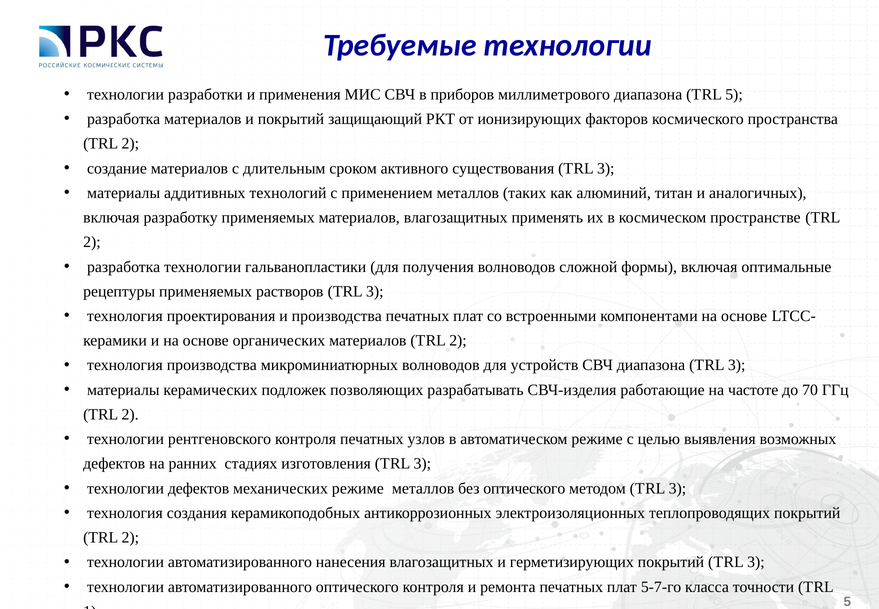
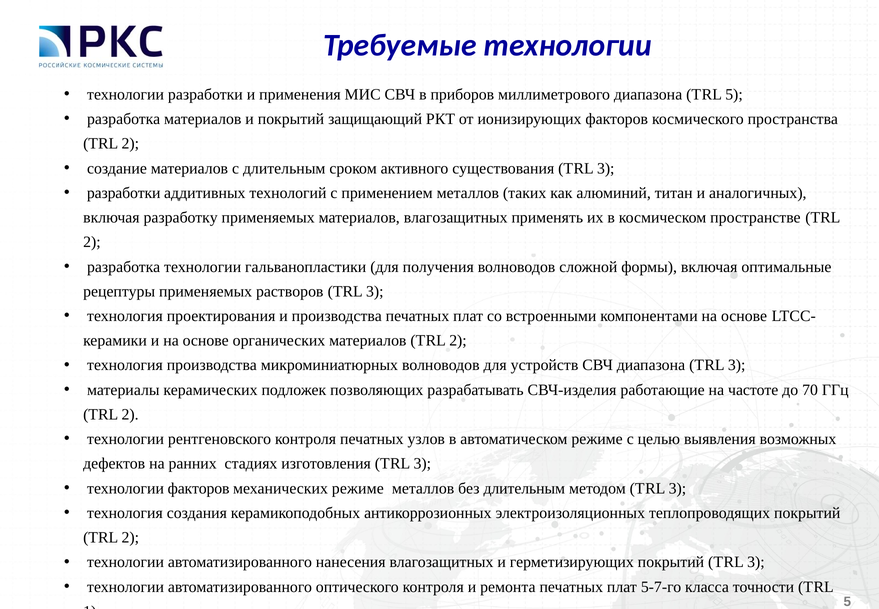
материалы: материалы -> разработки (124, 193)
технологии дефектов: дефектов -> факторов (199, 488)
без оптического: оптического -> длительным (524, 488)
